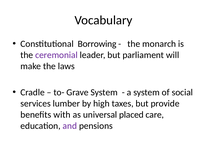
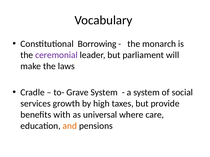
lumber: lumber -> growth (66, 104)
placed: placed -> where (131, 115)
and colour: purple -> orange (70, 126)
